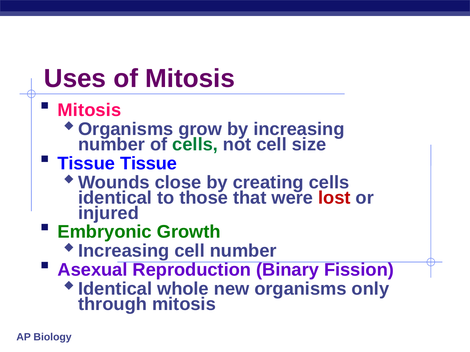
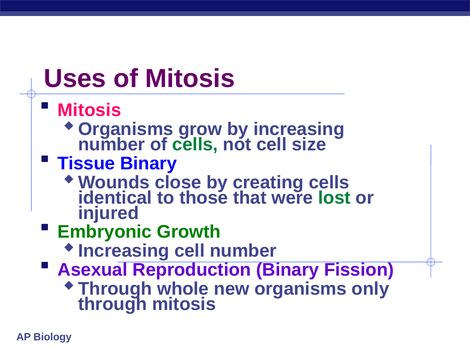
Tissue Tissue: Tissue -> Binary (148, 164)
lost colour: red -> green (334, 198)
Identical: Identical -> Through (115, 289)
